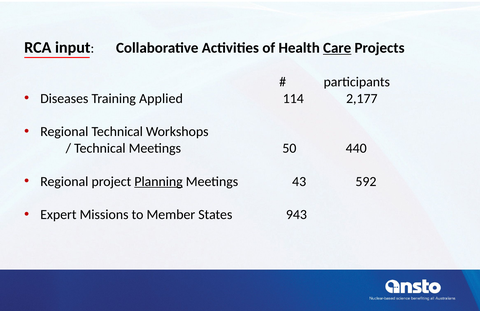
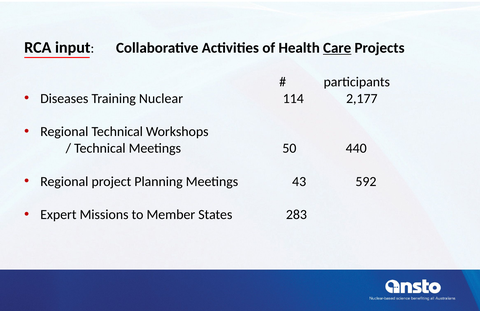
Applied: Applied -> Nuclear (161, 99)
Planning underline: present -> none (159, 181)
943: 943 -> 283 (296, 215)
